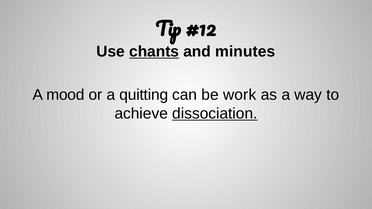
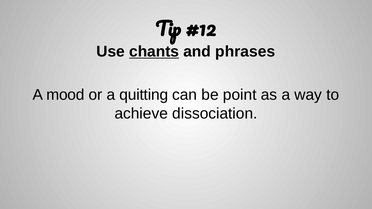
minutes: minutes -> phrases (245, 52)
work: work -> point (240, 95)
dissociation underline: present -> none (215, 114)
